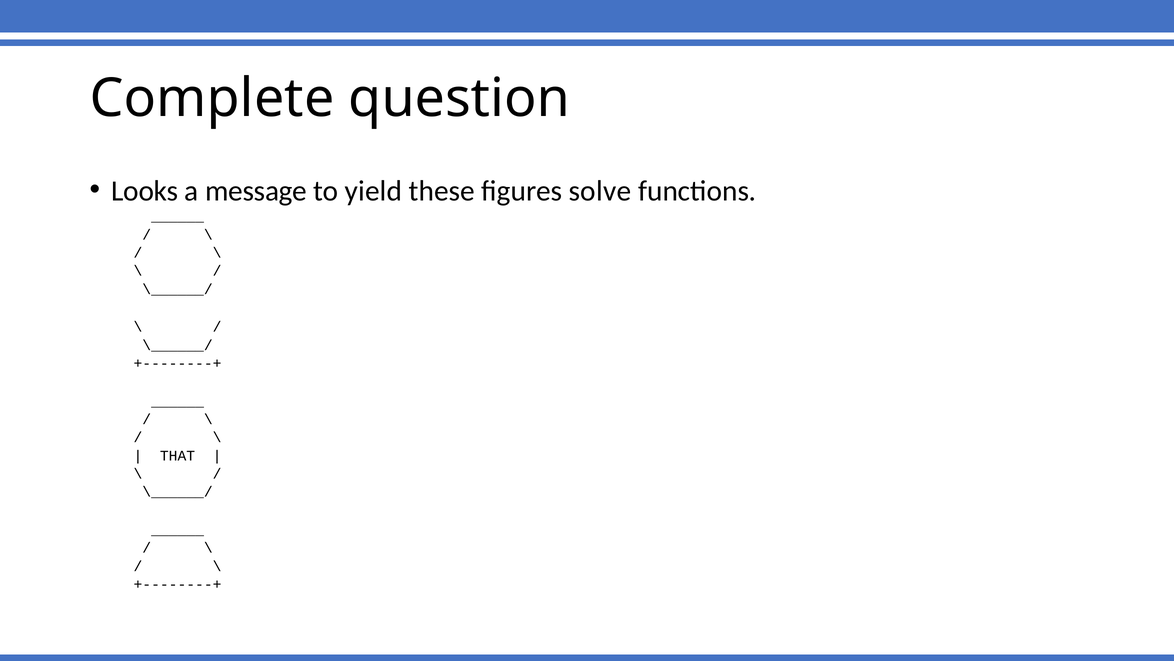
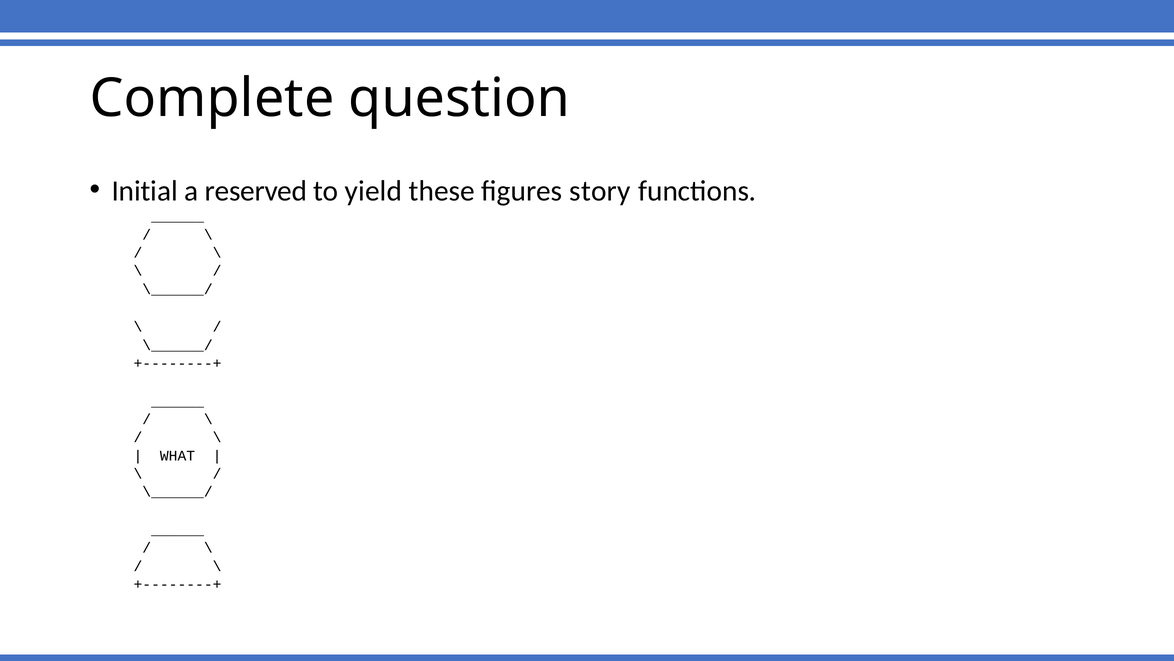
Looks: Looks -> Initial (145, 191)
message: message -> reserved (256, 191)
solve: solve -> story (600, 191)
THAT: THAT -> WHAT (178, 455)
